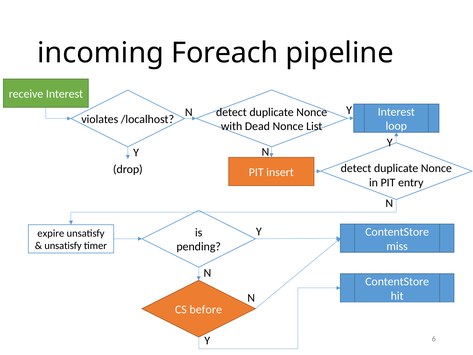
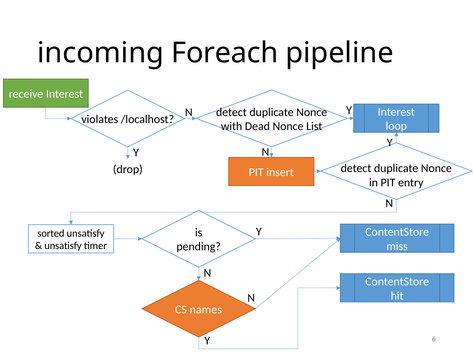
expire: expire -> sorted (51, 233)
before: before -> names (206, 309)
